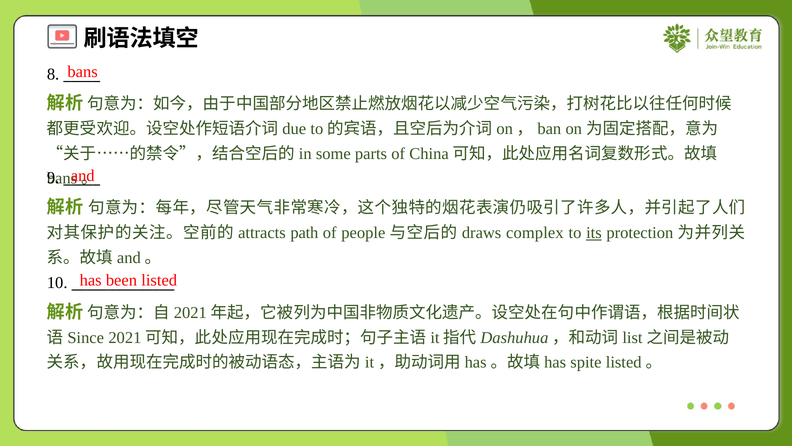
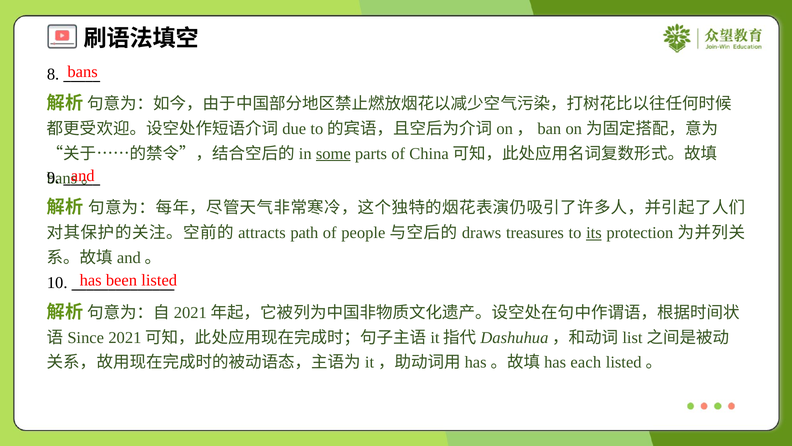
some underline: none -> present (333, 153)
complex: complex -> treasures (535, 233)
spite: spite -> each (586, 362)
